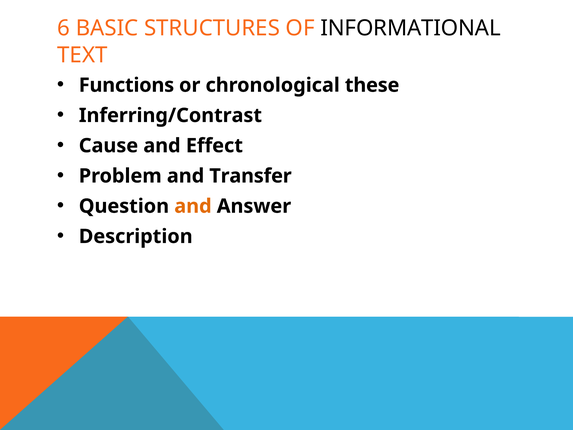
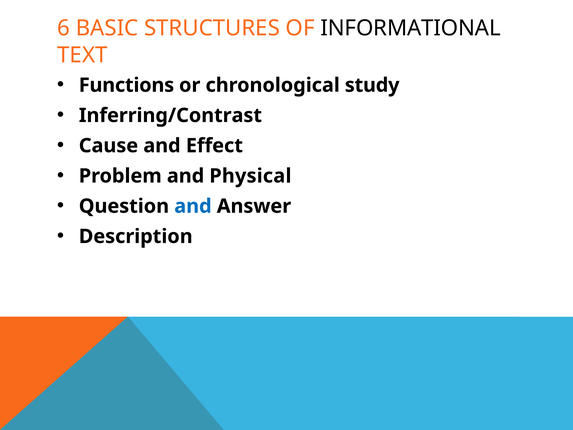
these: these -> study (372, 85)
Transfer: Transfer -> Physical (250, 176)
and colour: orange -> blue (193, 206)
